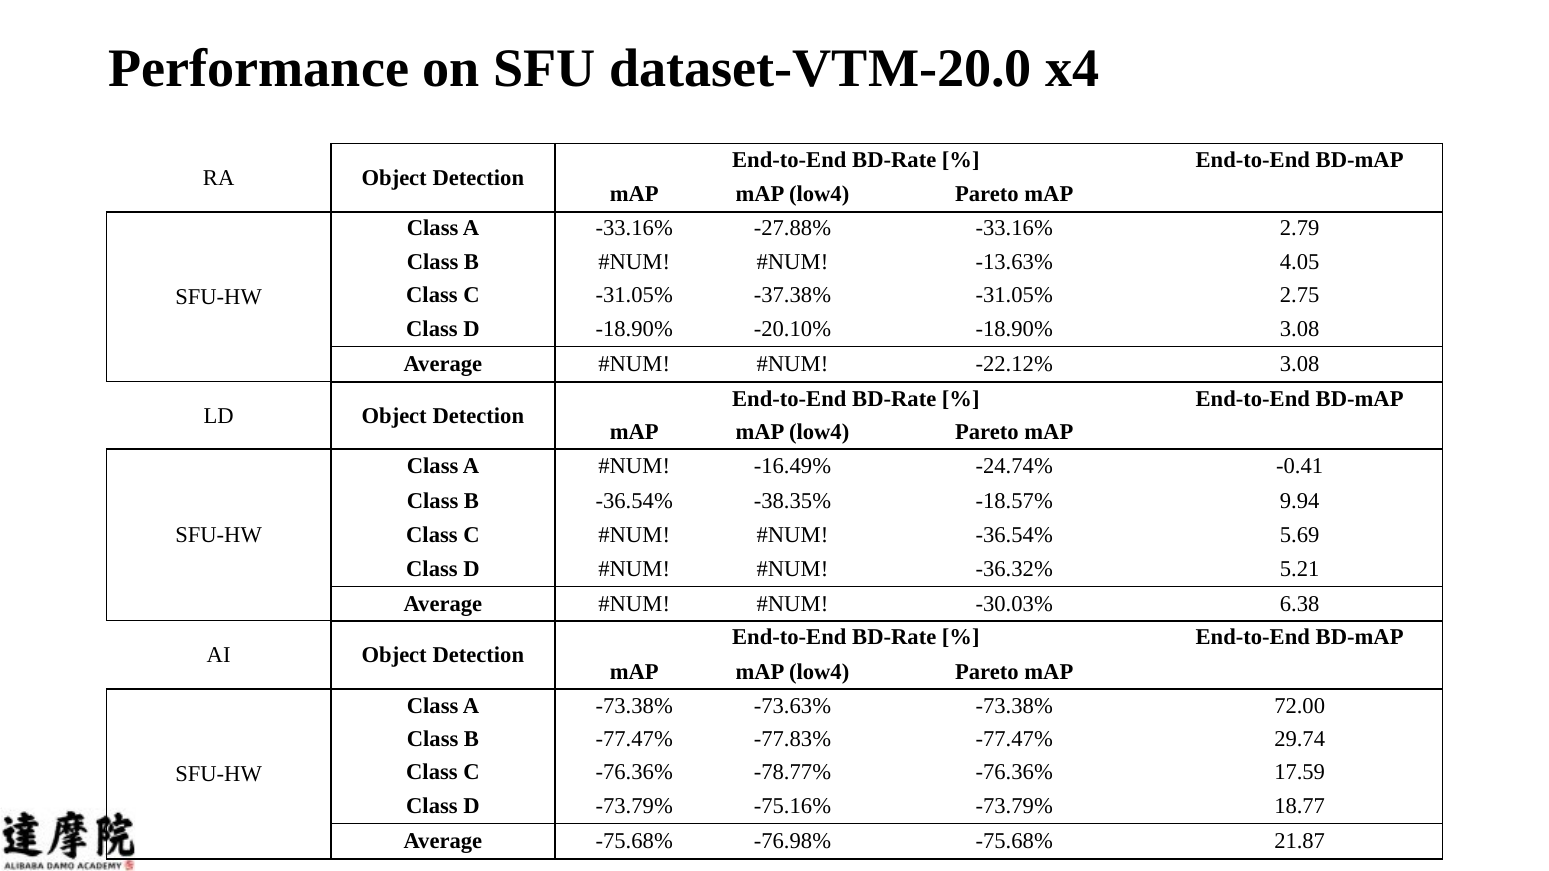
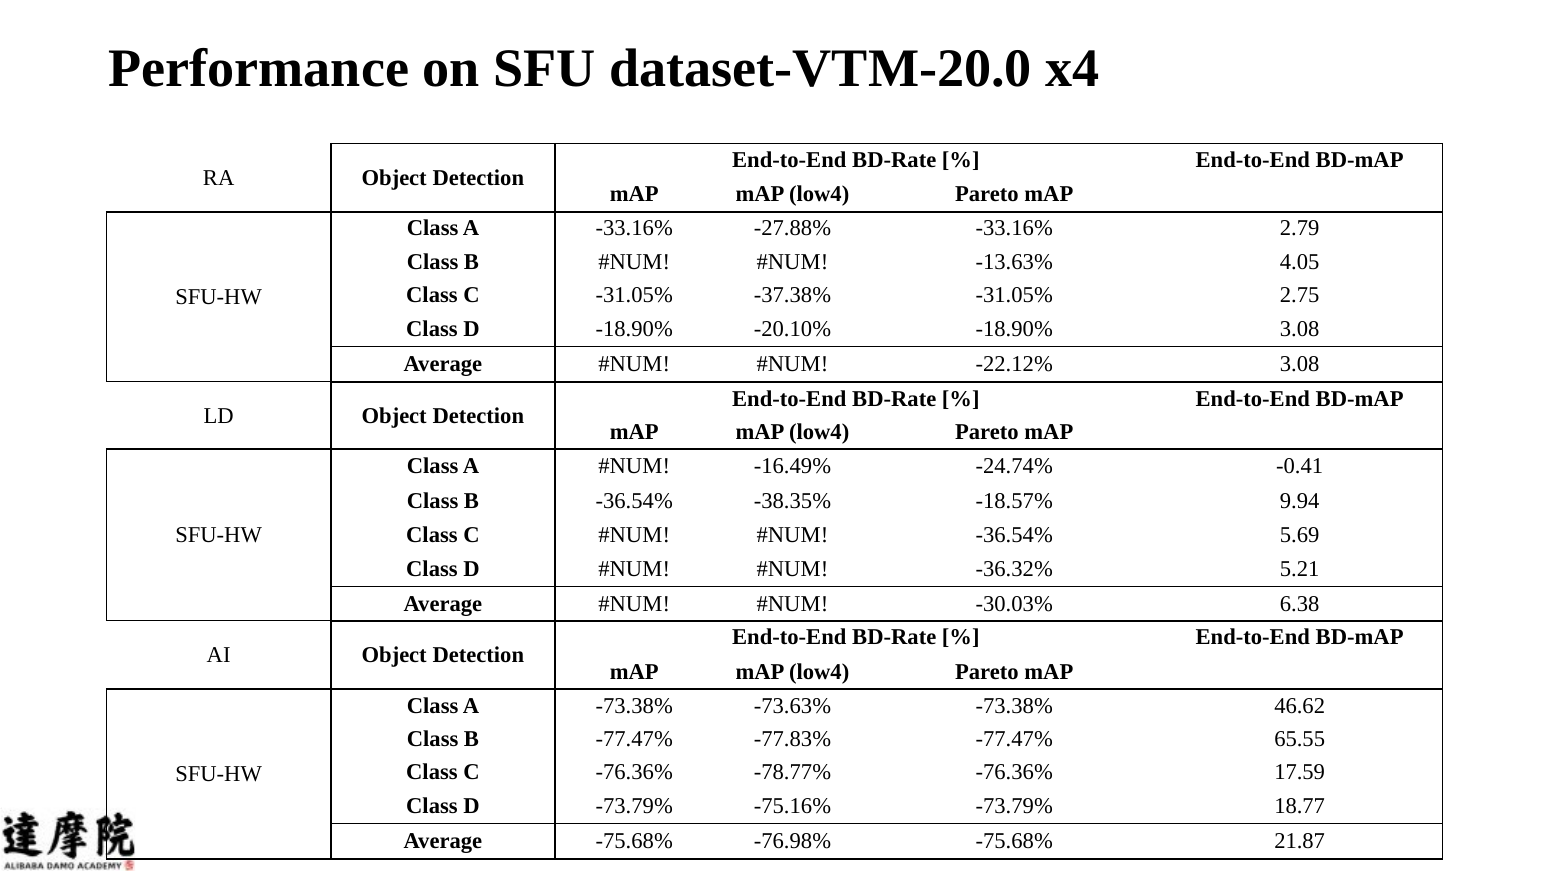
72.00: 72.00 -> 46.62 (1300, 706)
29.74: 29.74 -> 65.55 (1300, 739)
